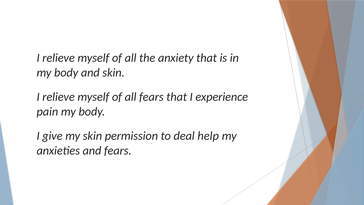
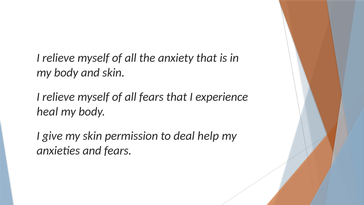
pain: pain -> heal (47, 111)
